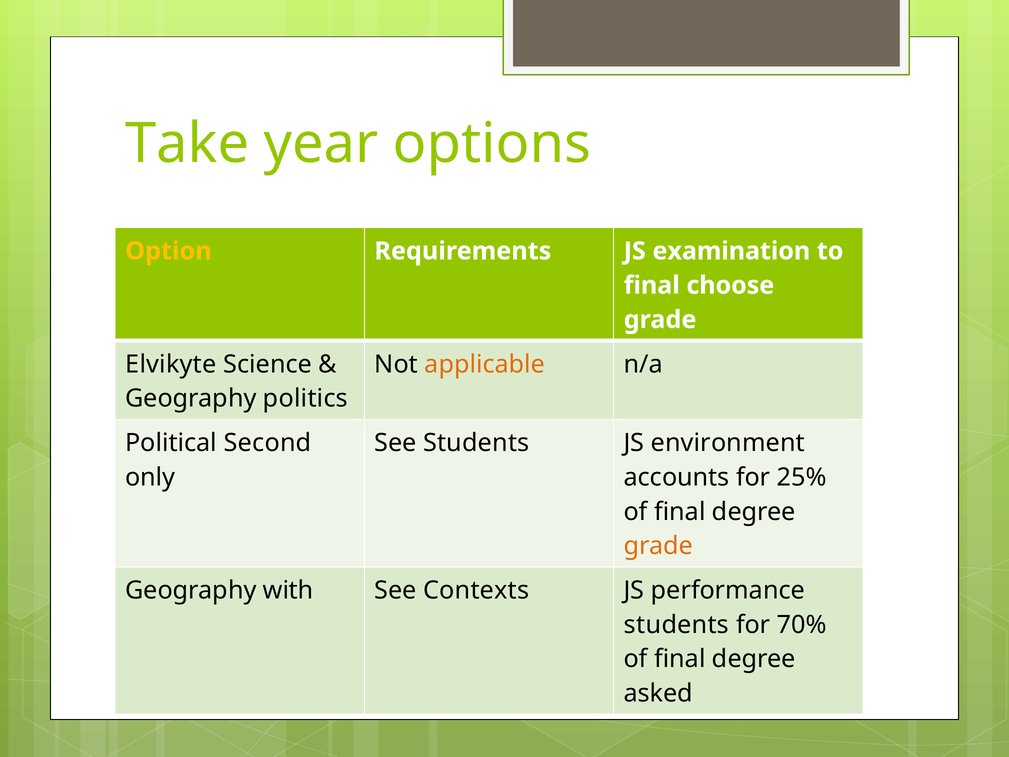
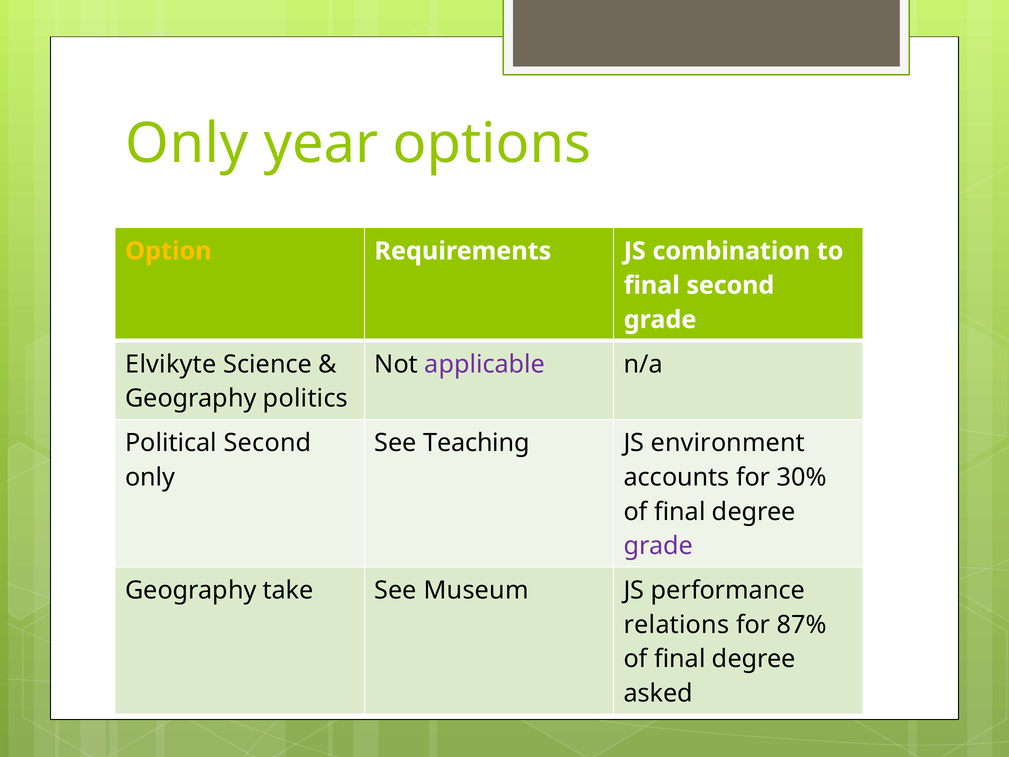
Take: Take -> Only (187, 144)
examination: examination -> combination (731, 251)
final choose: choose -> second (730, 285)
applicable colour: orange -> purple (485, 364)
See Students: Students -> Teaching (476, 443)
25%: 25% -> 30% (802, 477)
grade colour: orange -> purple (658, 546)
with: with -> take (288, 590)
Contexts: Contexts -> Museum (476, 590)
students: students -> relations (677, 625)
70%: 70% -> 87% (802, 625)
